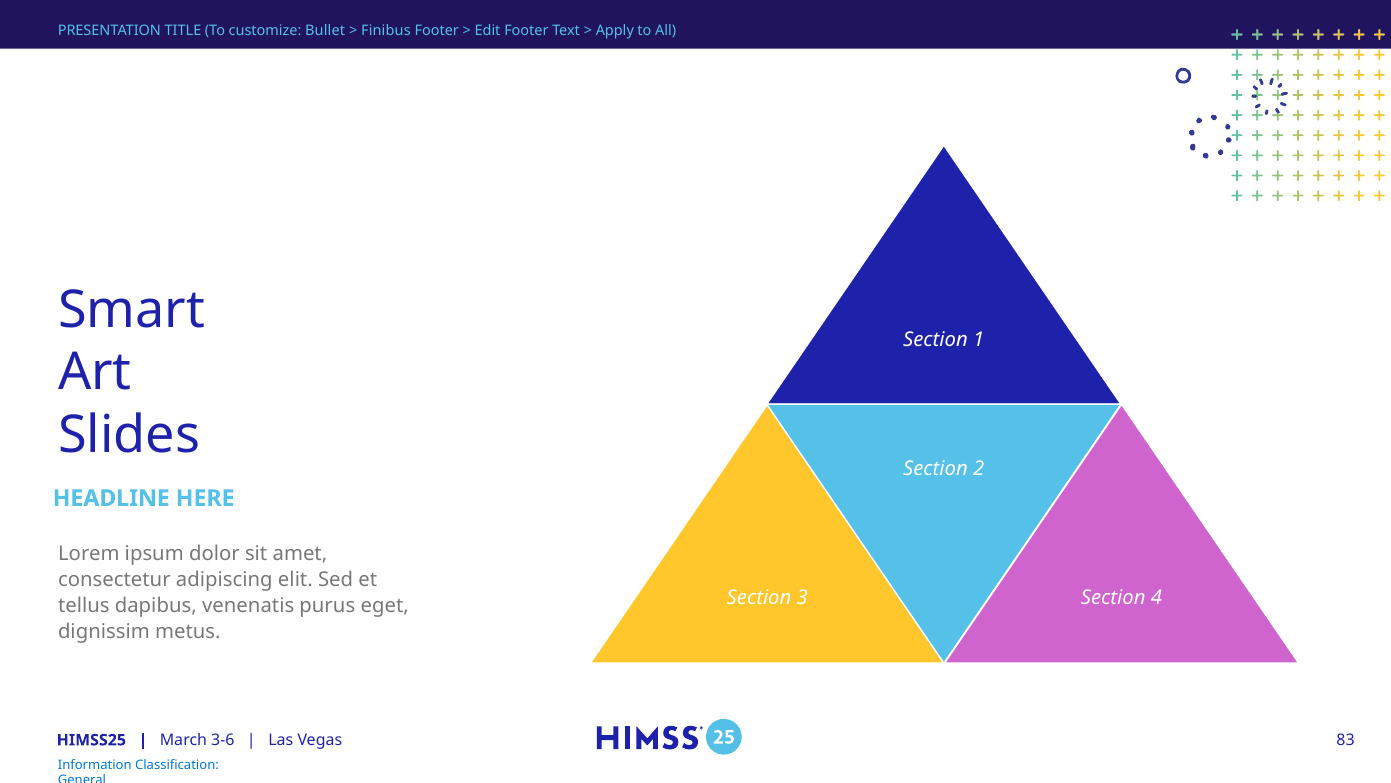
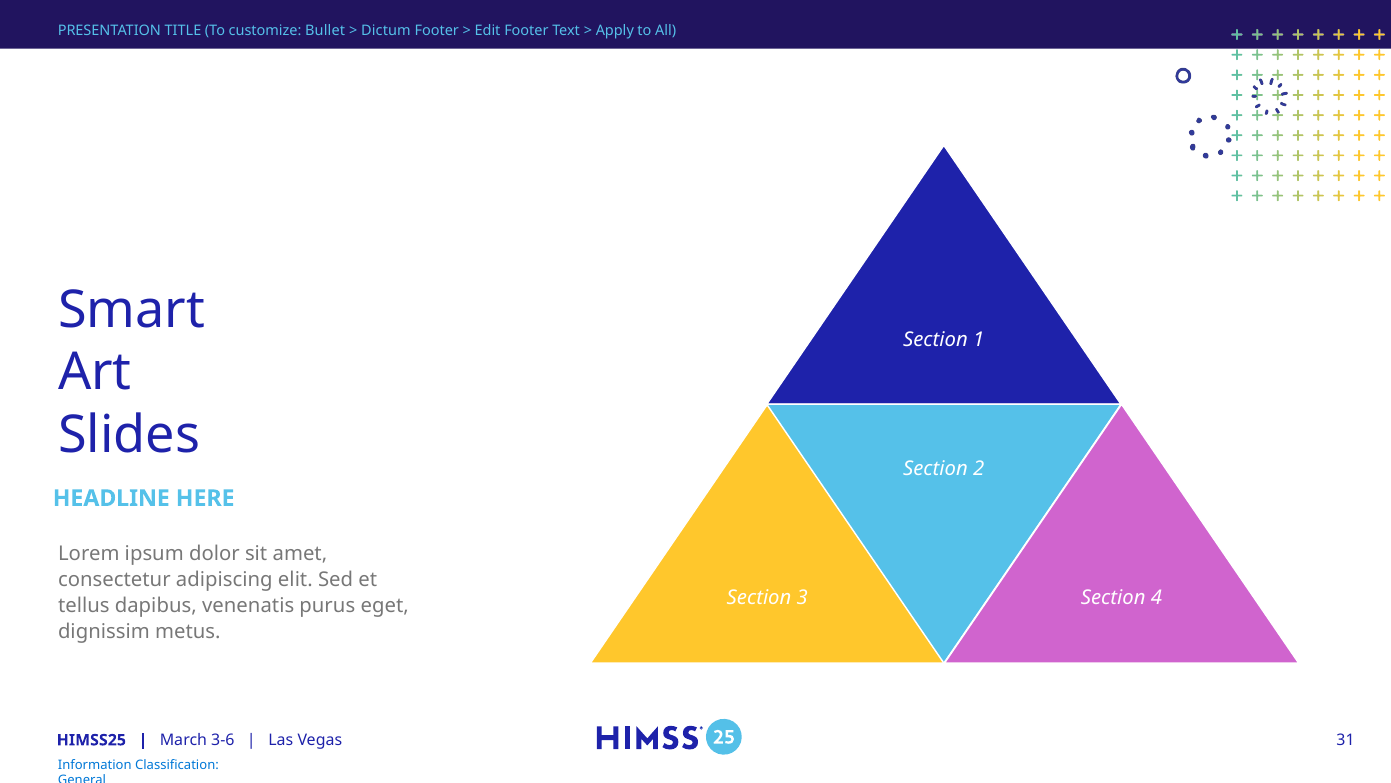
Finibus: Finibus -> Dictum (386, 31)
83: 83 -> 31 (1346, 740)
